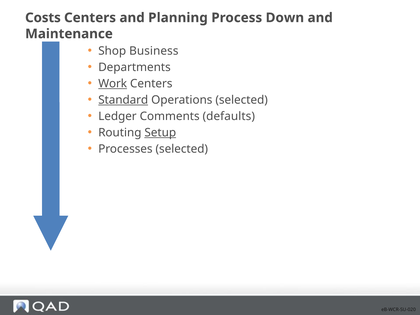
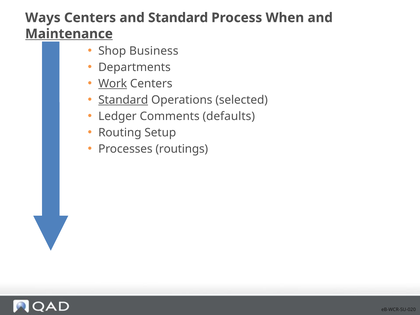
Costs: Costs -> Ways (43, 18)
and Planning: Planning -> Standard (178, 18)
Down: Down -> When (285, 18)
Maintenance underline: none -> present (69, 34)
Setup underline: present -> none (160, 133)
Processes selected: selected -> routings (182, 149)
